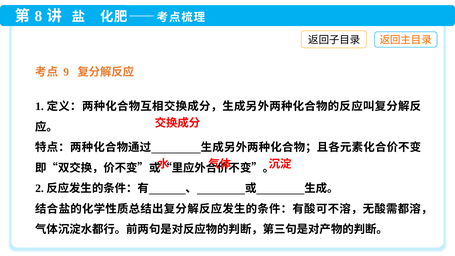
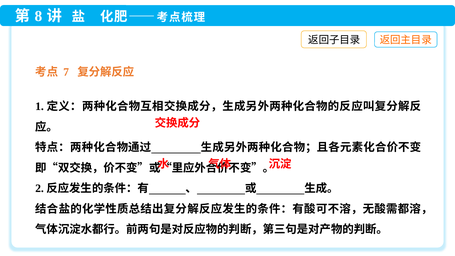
9: 9 -> 7 (66, 72)
